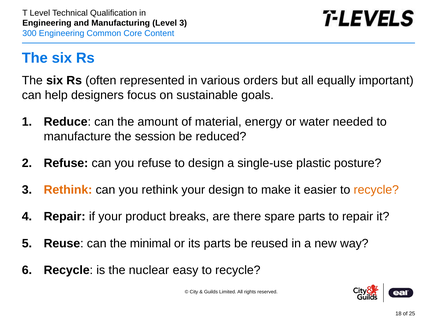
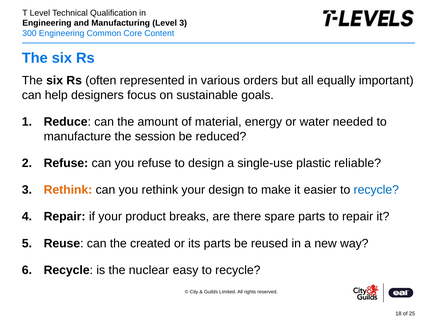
posture: posture -> reliable (358, 163)
recycle colour: orange -> blue (376, 190)
minimal: minimal -> created (150, 243)
